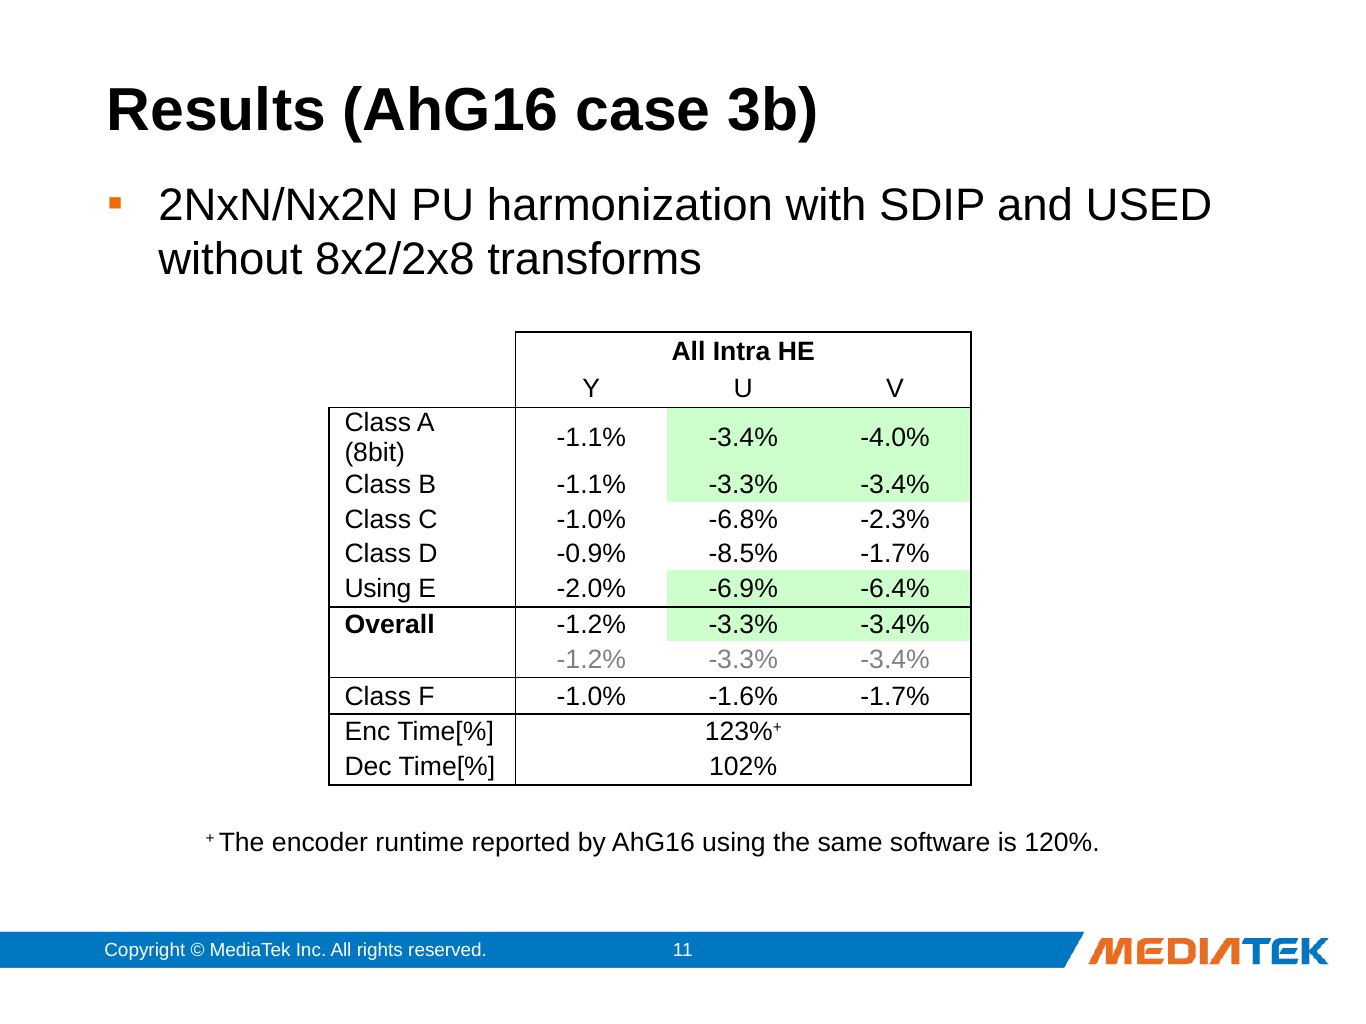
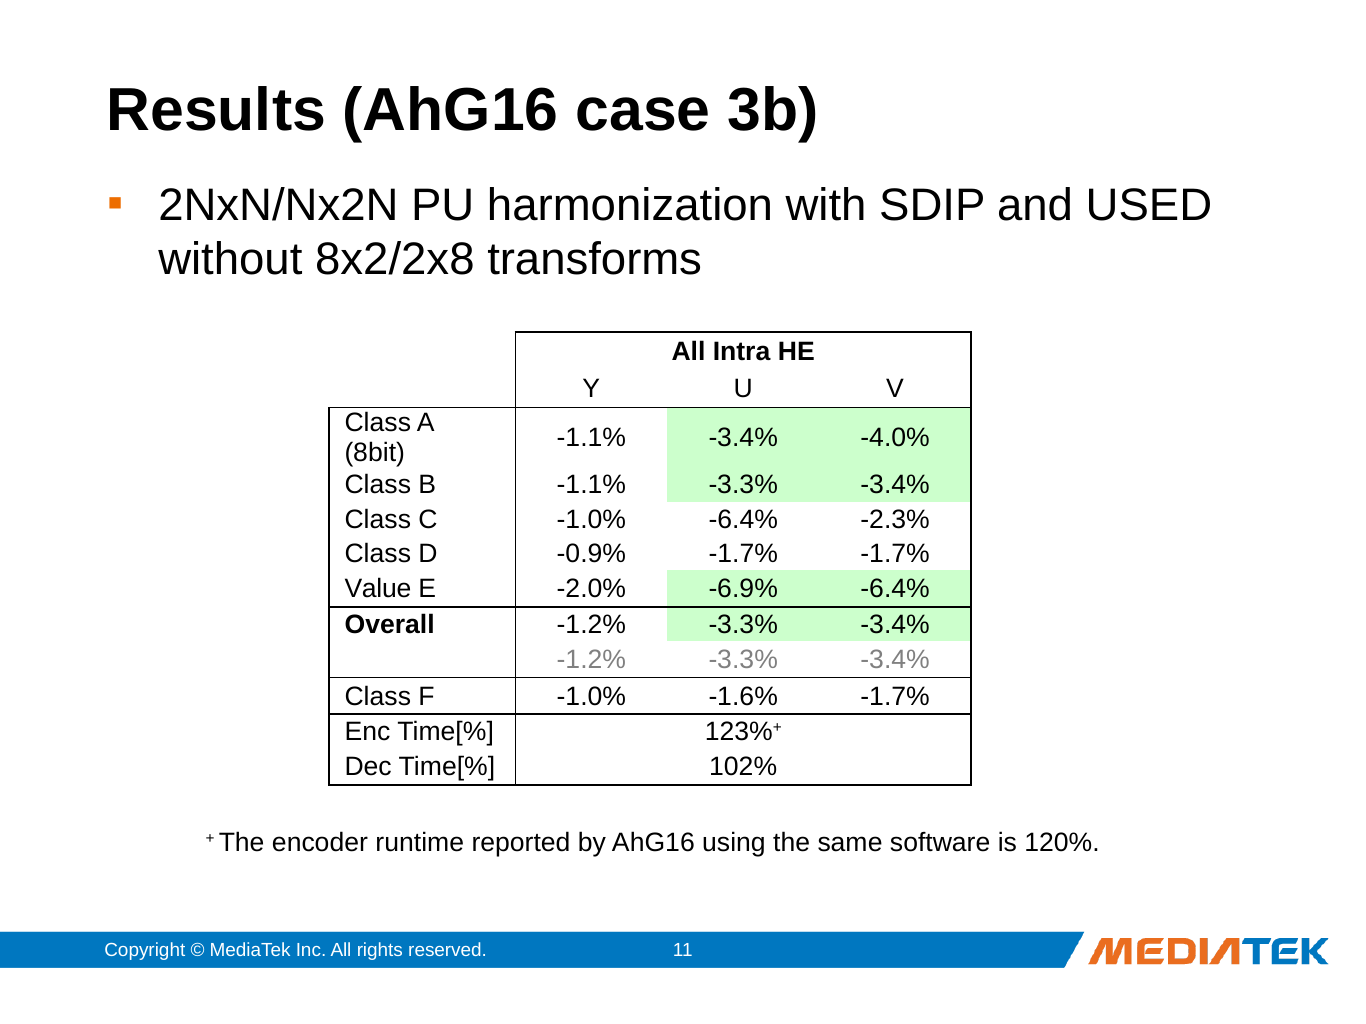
-1.0% -6.8%: -6.8% -> -6.4% (743, 520)
-0.9% -8.5%: -8.5% -> -1.7% (743, 554)
Using: Using -> Value (378, 589)
